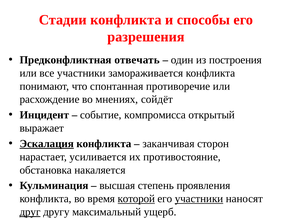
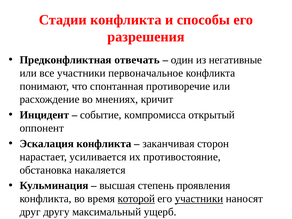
построения: построения -> негативные (235, 60)
замораживается: замораживается -> первоначальное (146, 73)
сойдёт: сойдёт -> кричит (157, 99)
выражает: выражает -> оппонент (42, 128)
Эскалация underline: present -> none (47, 144)
друг underline: present -> none (30, 212)
